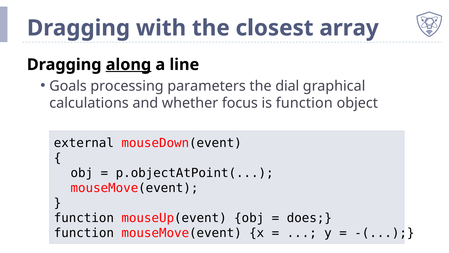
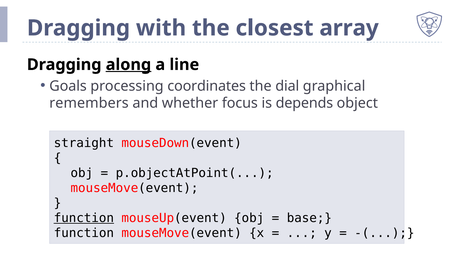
parameters: parameters -> coordinates (207, 86)
calculations: calculations -> remembers (89, 103)
is function: function -> depends (304, 103)
external: external -> straight (84, 143)
function underline: none -> present (84, 218)
does: does -> base (309, 218)
